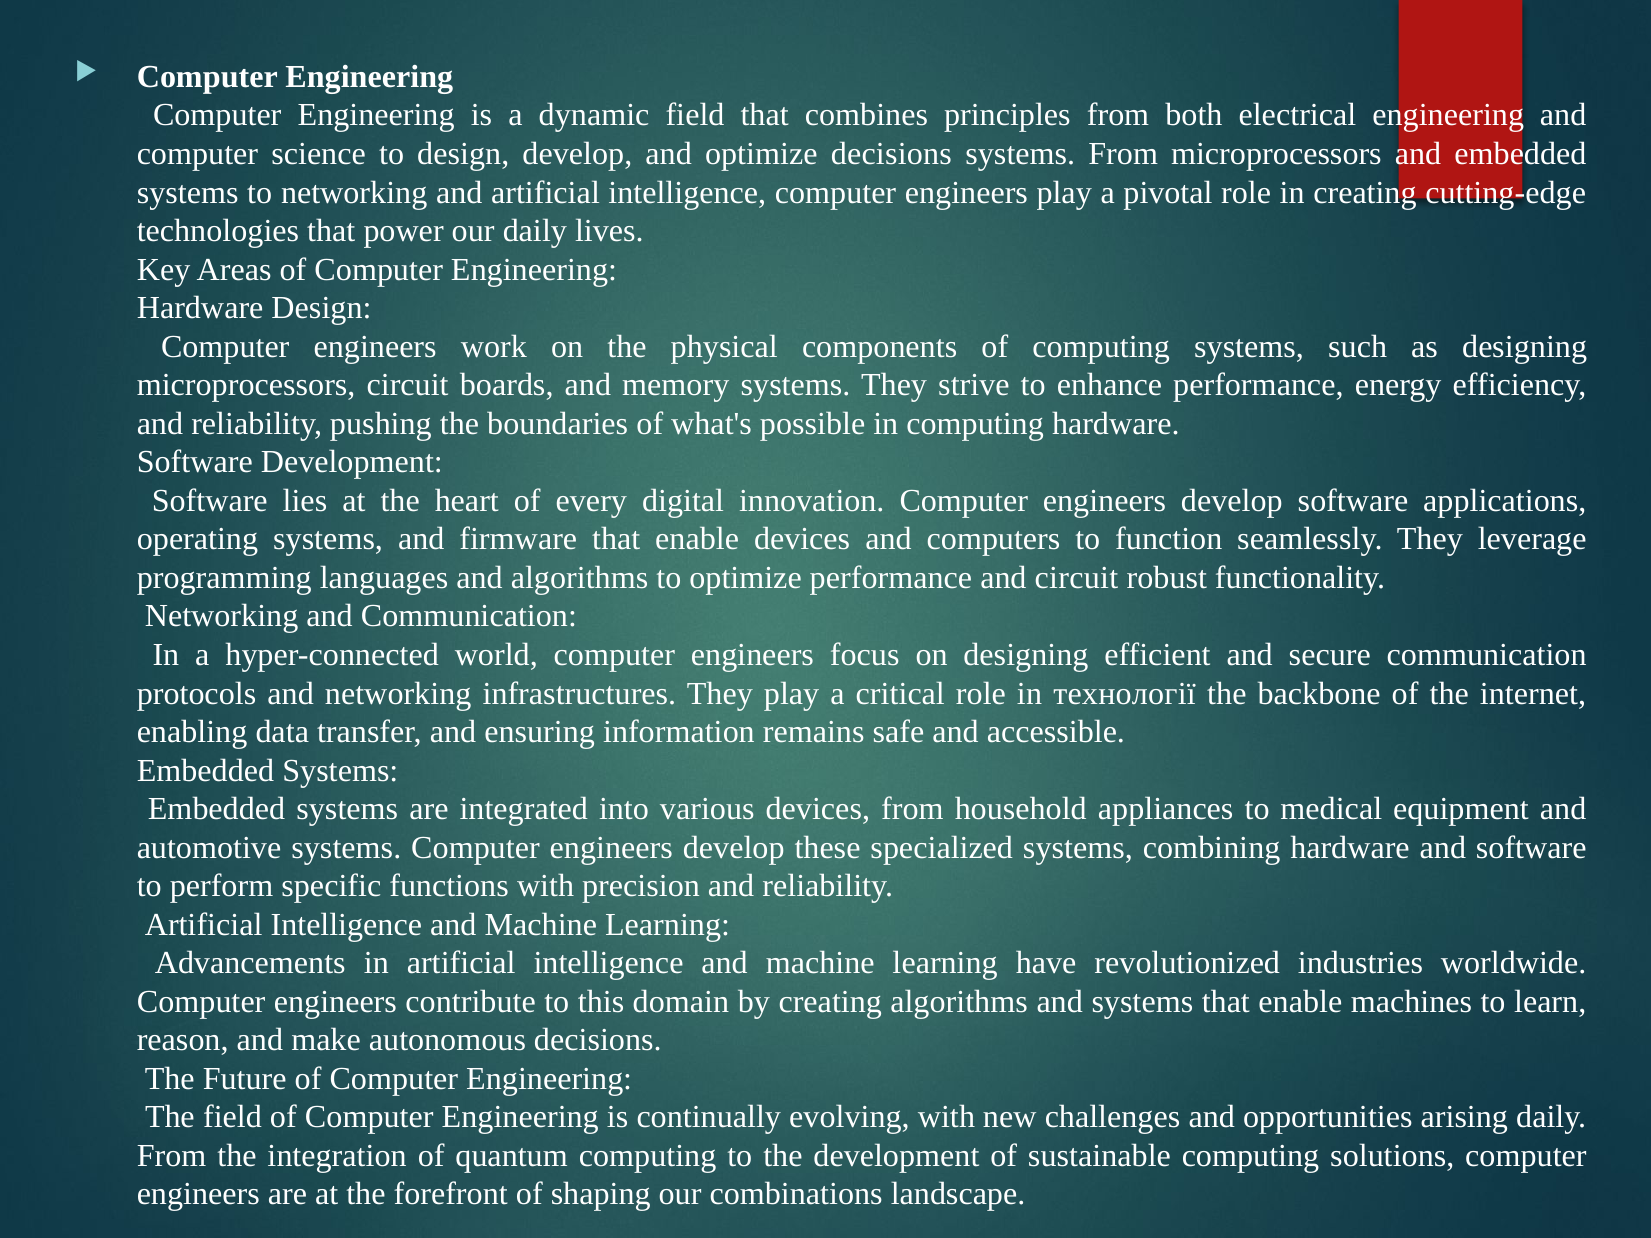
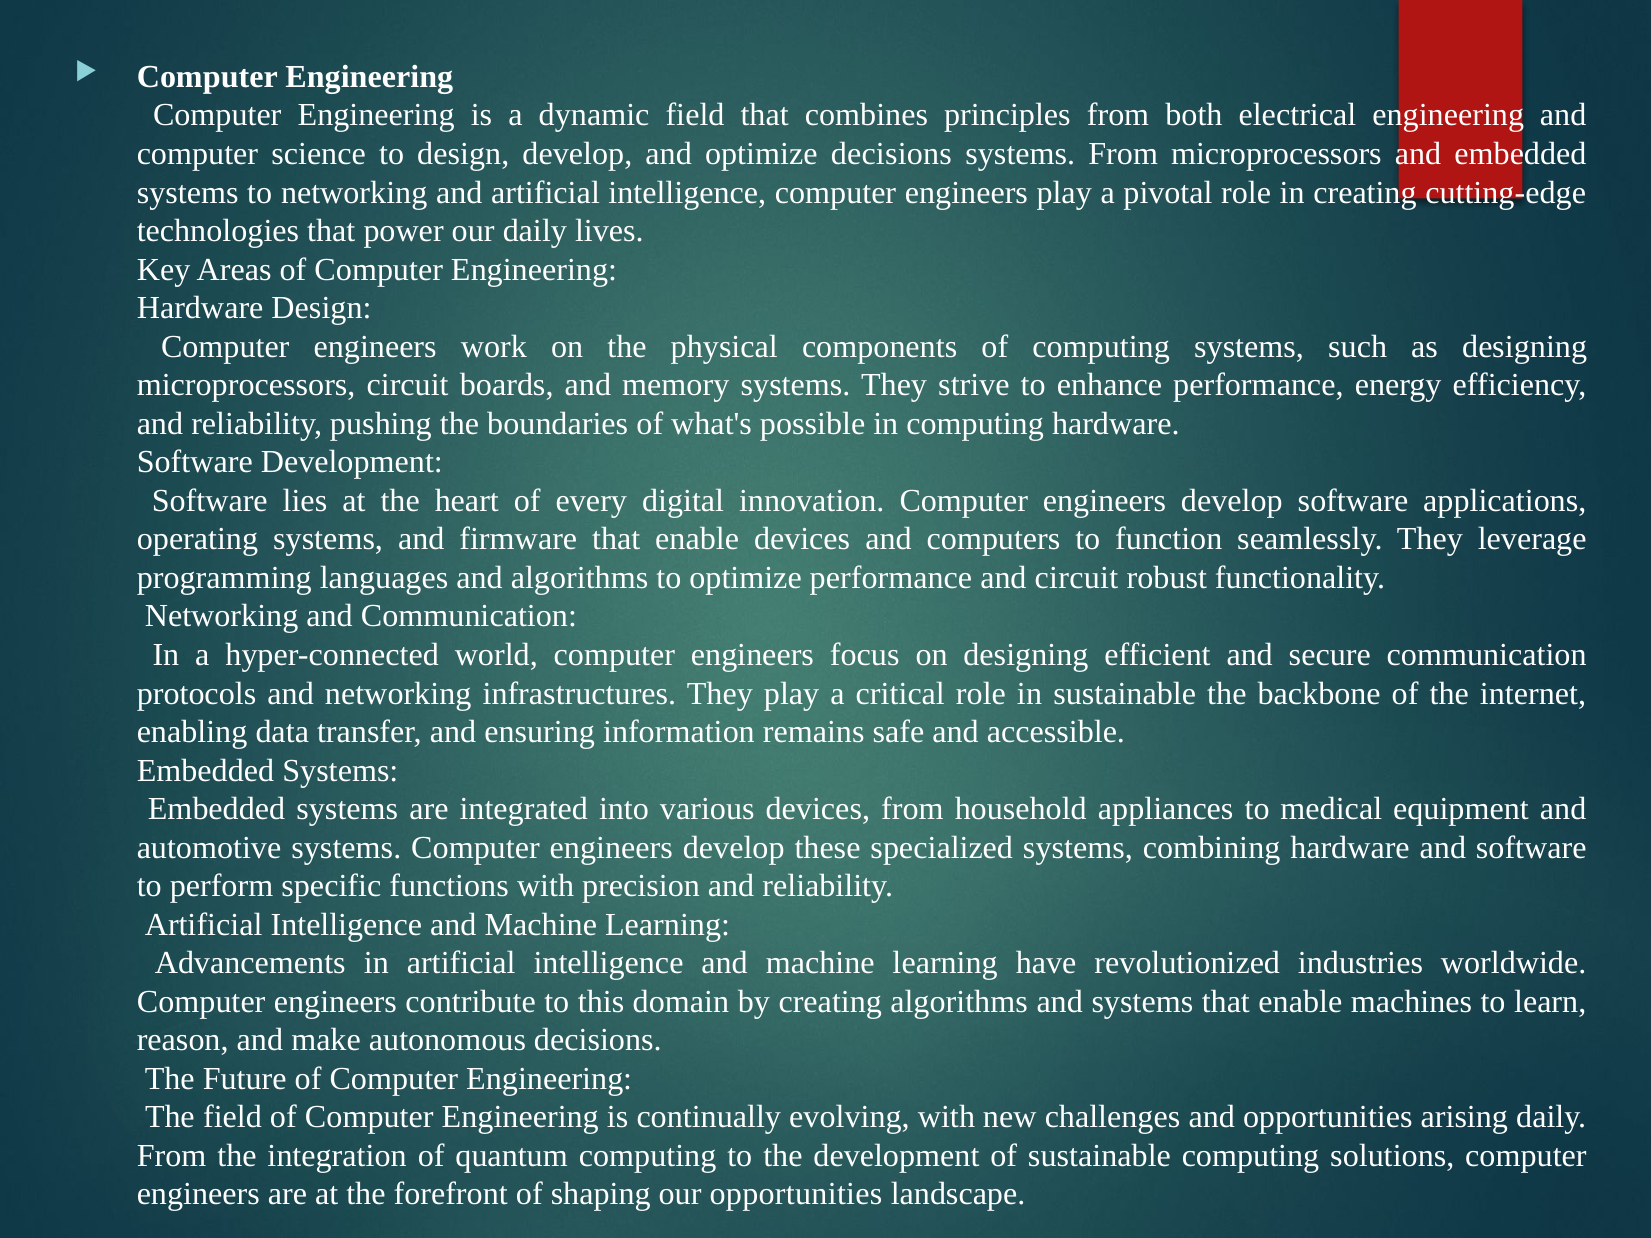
in технології: технології -> sustainable (1125, 694)
our combinations: combinations -> opportunities (796, 1195)
